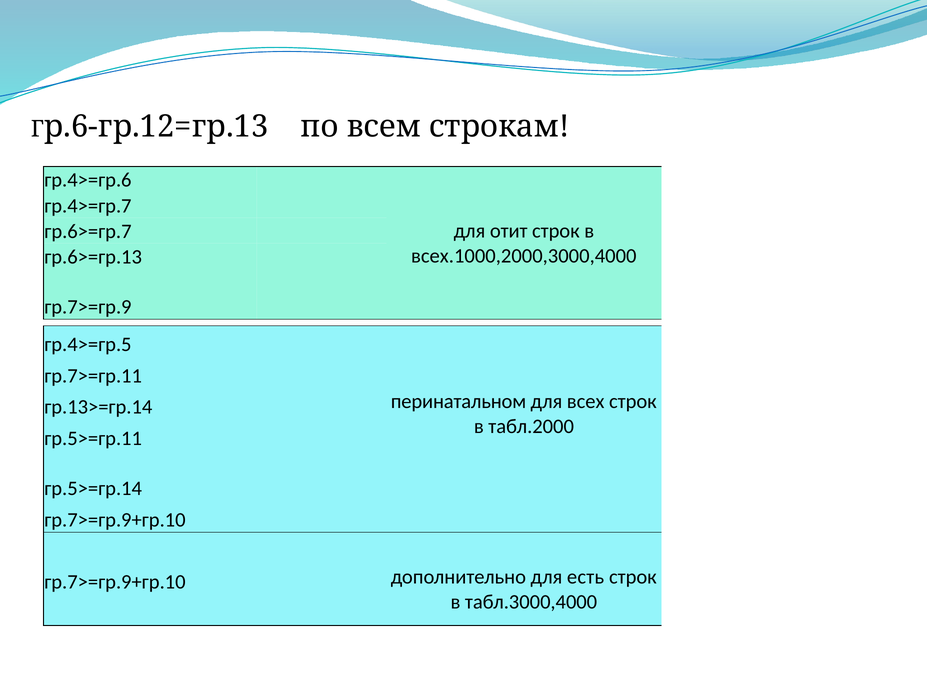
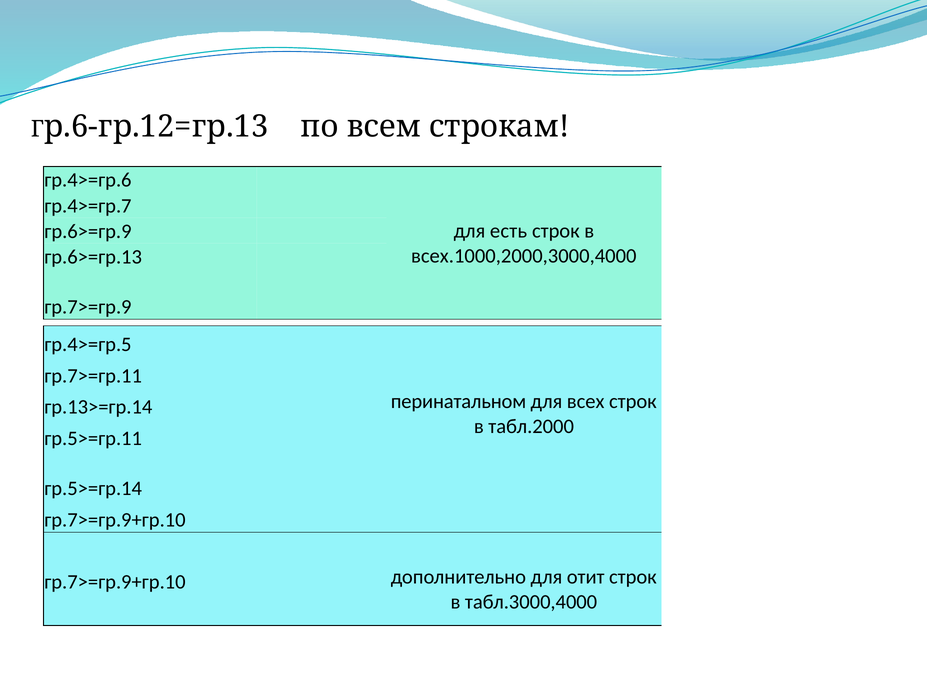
отит: отит -> есть (509, 231)
гр.6>=гр.7: гр.6>=гр.7 -> гр.6>=гр.9 (88, 231)
есть: есть -> отит (586, 577)
